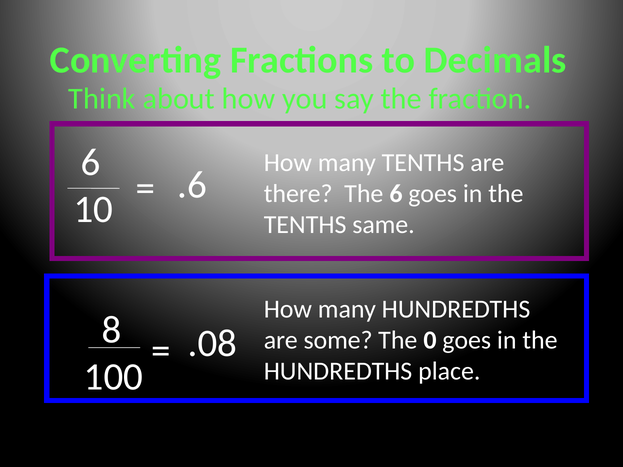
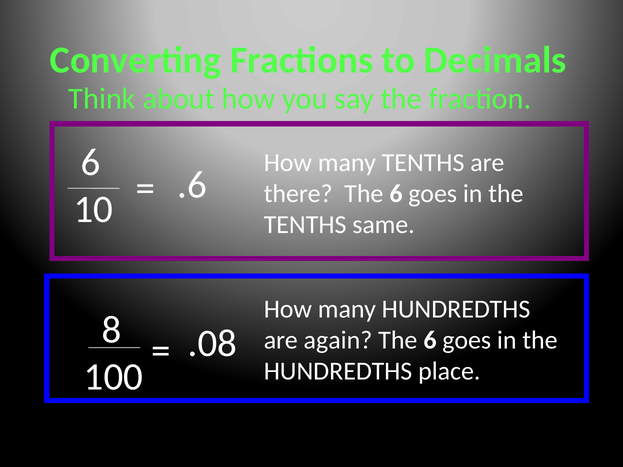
some: some -> again (338, 340)
0: 0 -> 6 (430, 340)
